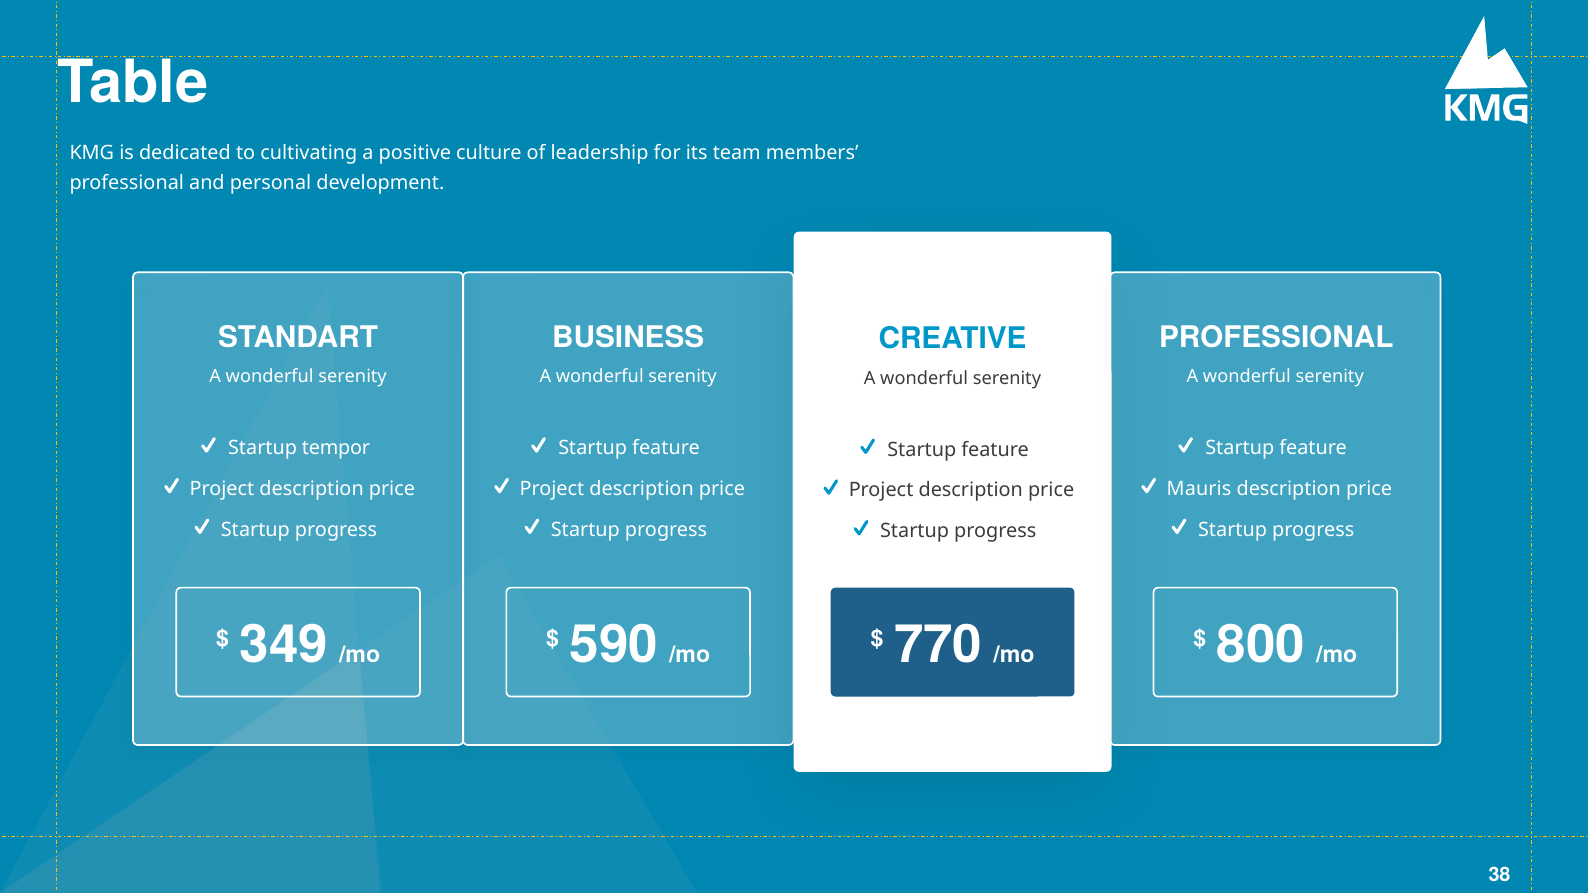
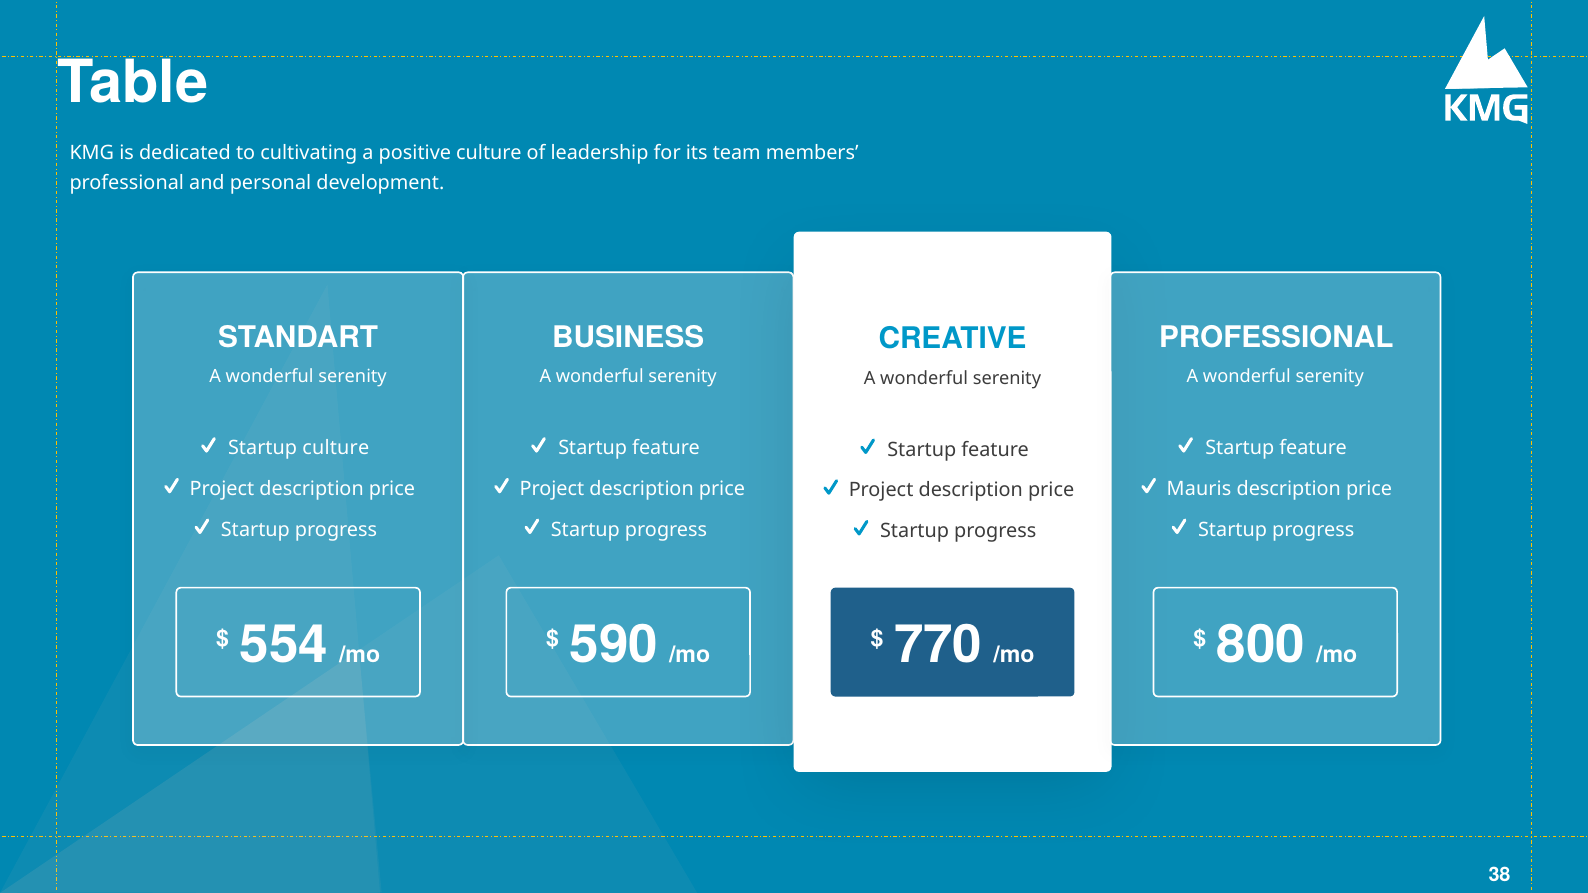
Startup tempor: tempor -> culture (336, 448)
349: 349 -> 554 (284, 645)
